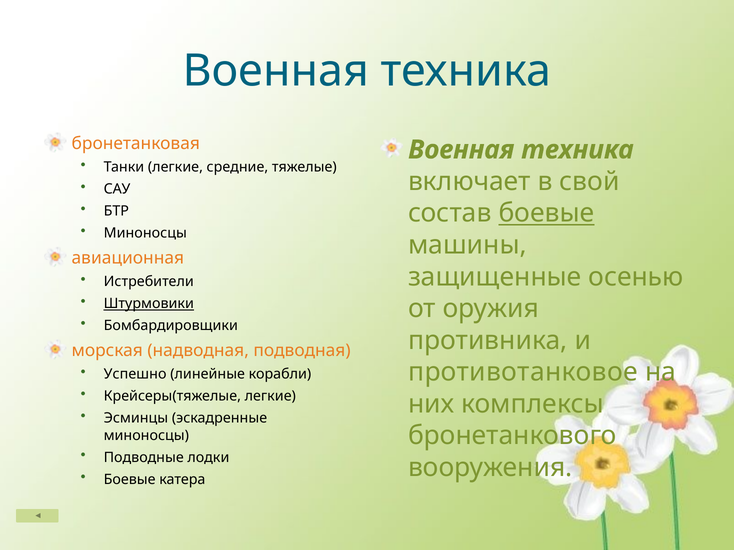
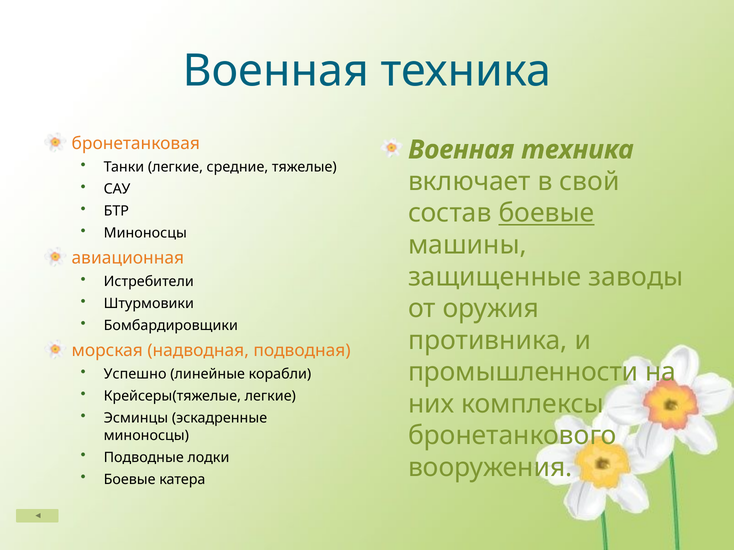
осенью: осенью -> заводы (636, 277)
Штурмовики underline: present -> none (149, 304)
противотанковое: противотанковое -> промышленности (523, 372)
